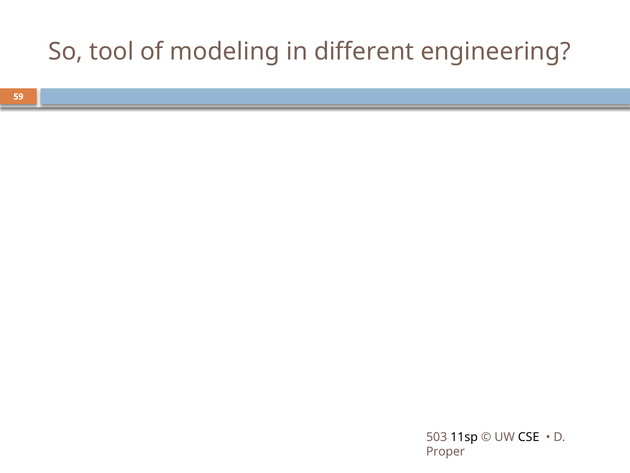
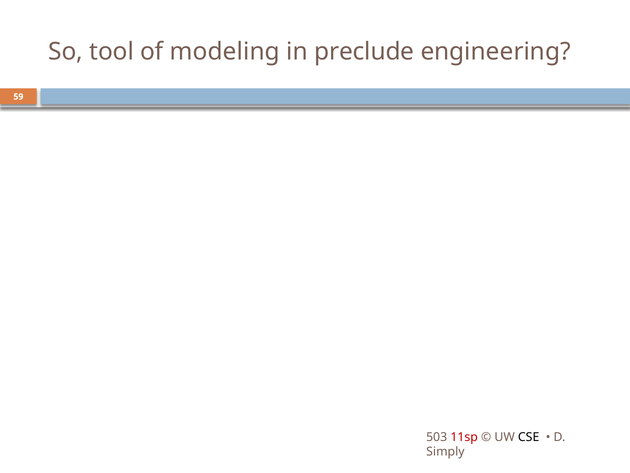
different: different -> preclude (364, 52)
11sp colour: black -> red (464, 437)
Proper: Proper -> Simply (445, 451)
